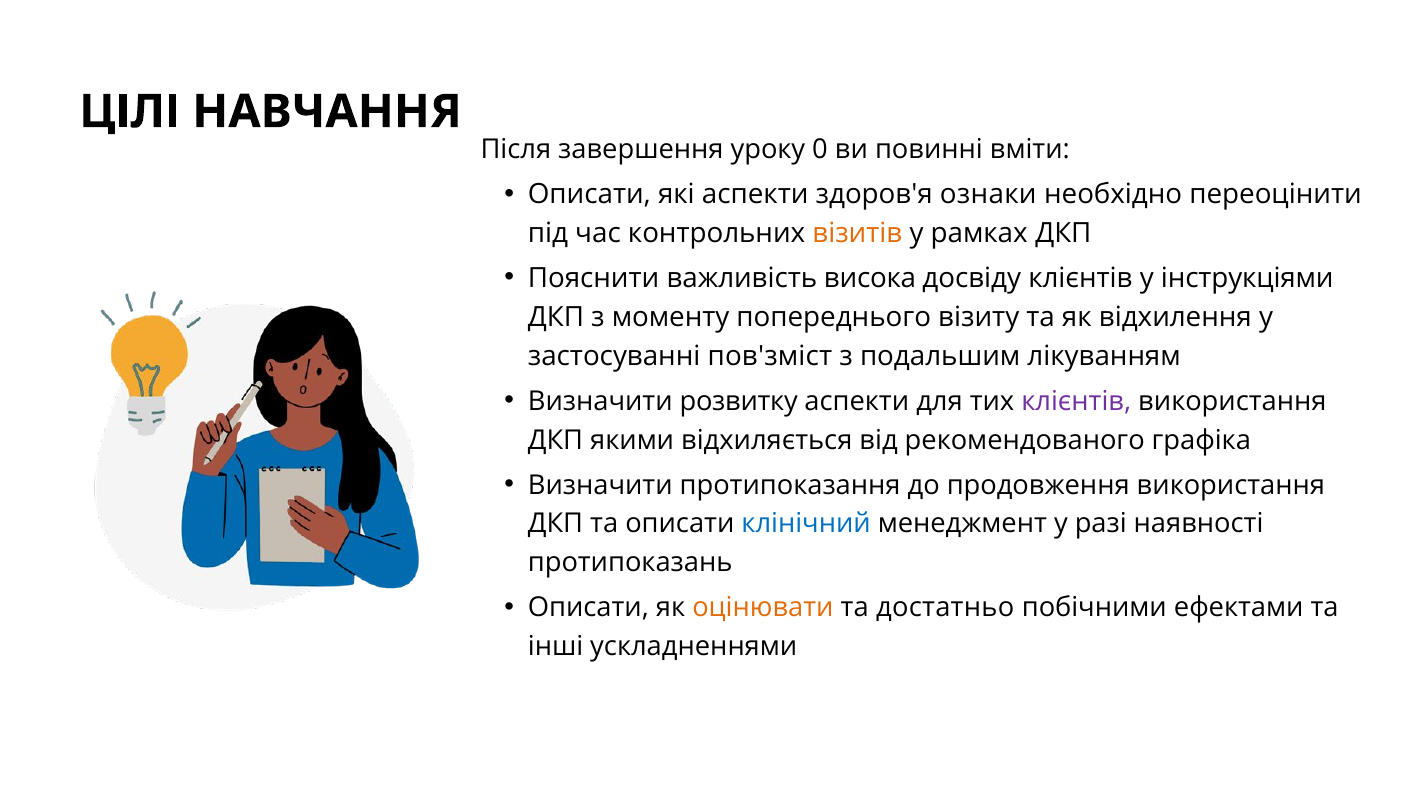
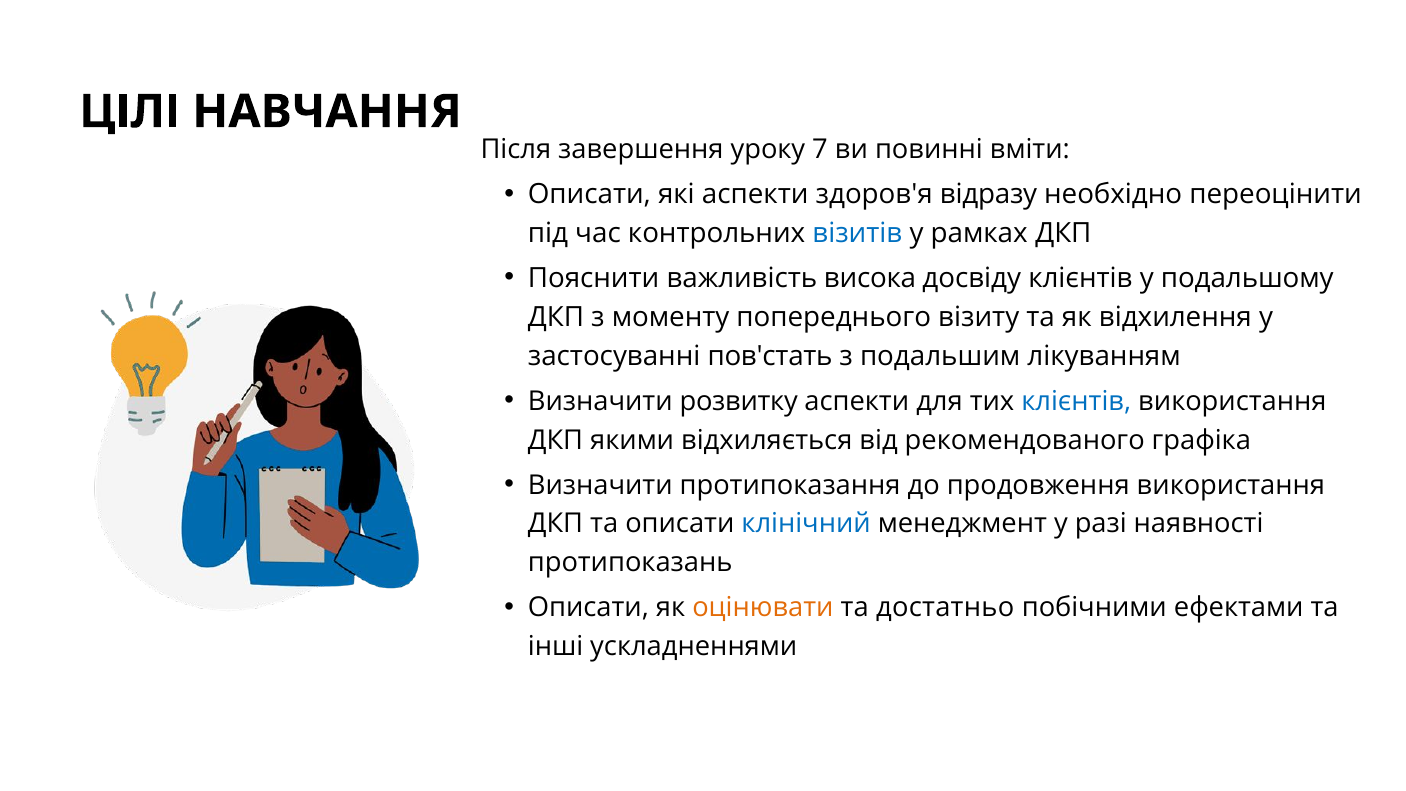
0: 0 -> 7 (820, 150)
ознаки: ознаки -> відразу (989, 194)
візитів colour: orange -> blue (857, 233)
інструкціями: інструкціями -> подальшому (1247, 278)
пов'зміст: пов'зміст -> пов'стать (770, 356)
клієнтів colour: purple -> blue (1076, 401)
